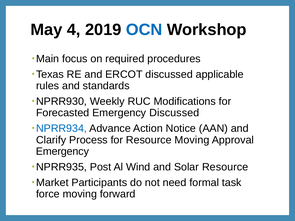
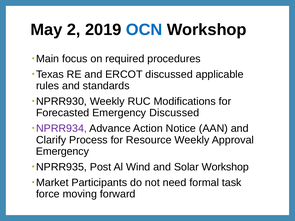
4: 4 -> 2 (74, 30)
NPRR934 colour: blue -> purple (61, 129)
Resource Moving: Moving -> Weekly (192, 140)
Solar Resource: Resource -> Workshop (225, 167)
